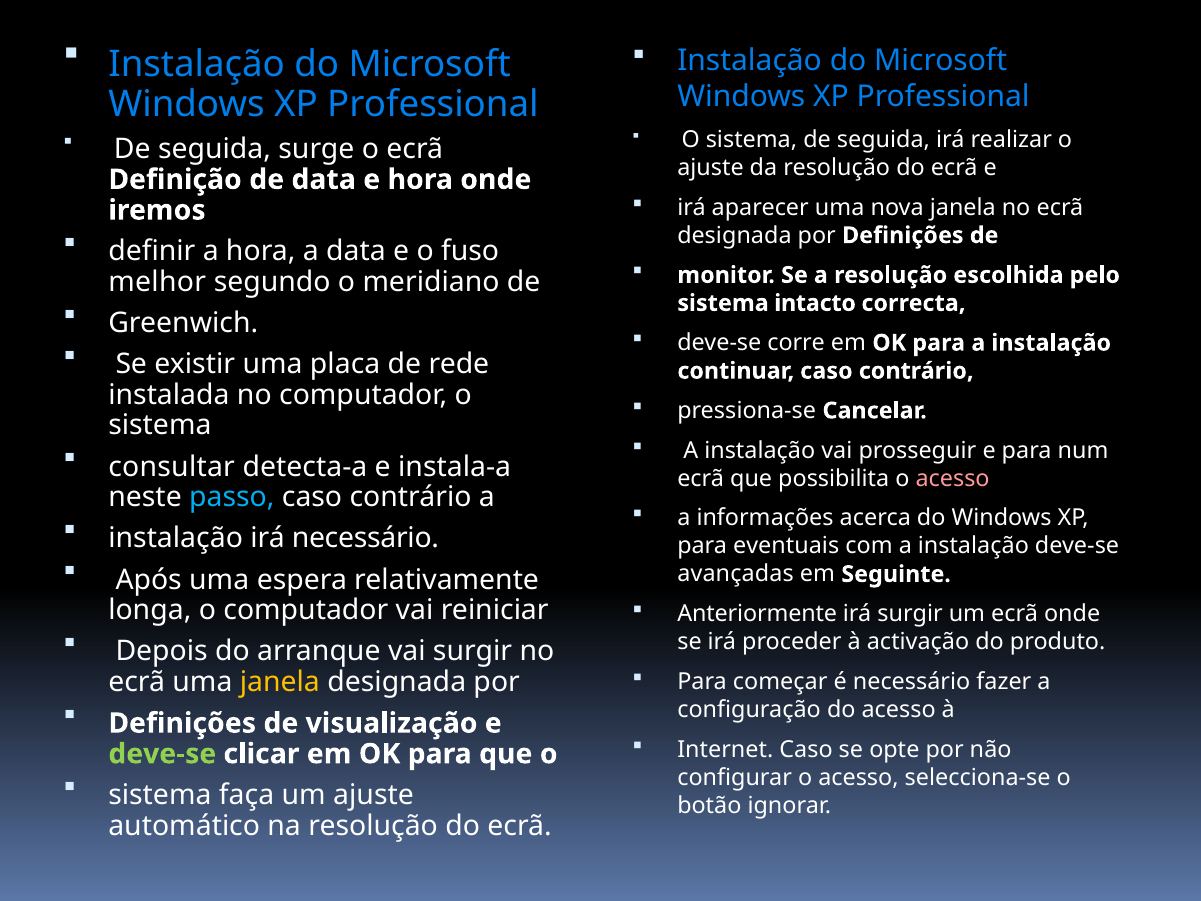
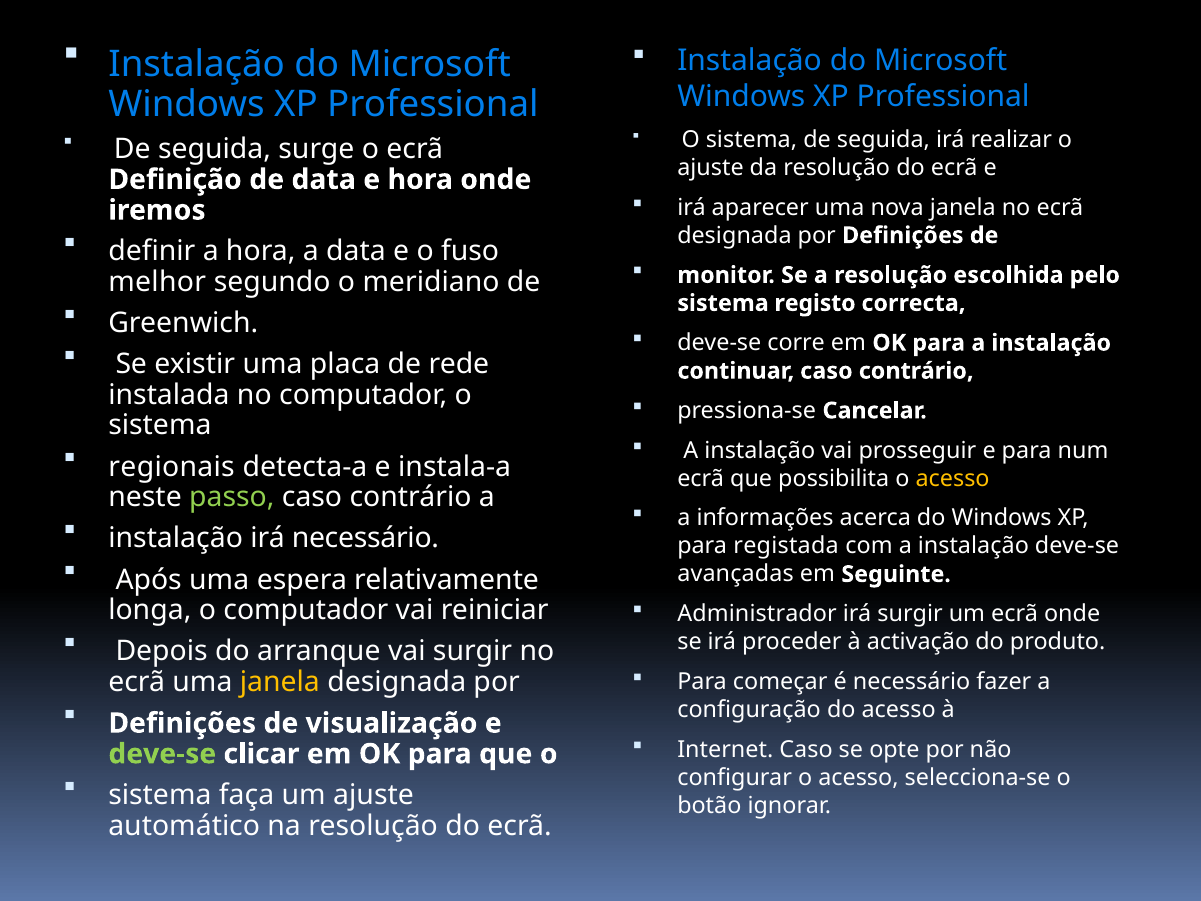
intacto: intacto -> registo (815, 303)
consultar: consultar -> regionais (172, 467)
acesso colour: pink -> yellow (953, 478)
passo colour: light blue -> light green (232, 497)
eventuais: eventuais -> registada (786, 546)
Anteriormente: Anteriormente -> Administrador (757, 614)
